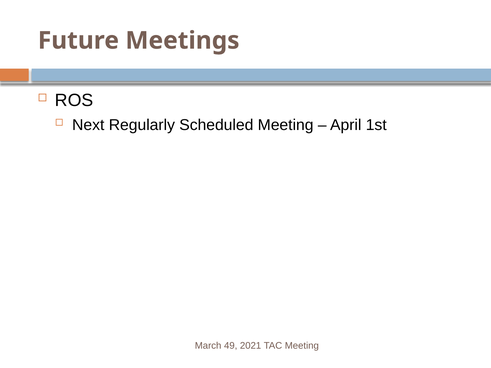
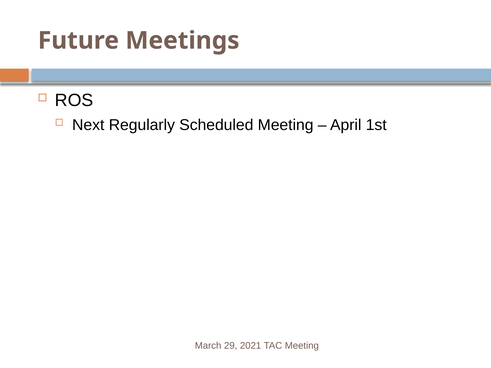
49: 49 -> 29 (231, 346)
